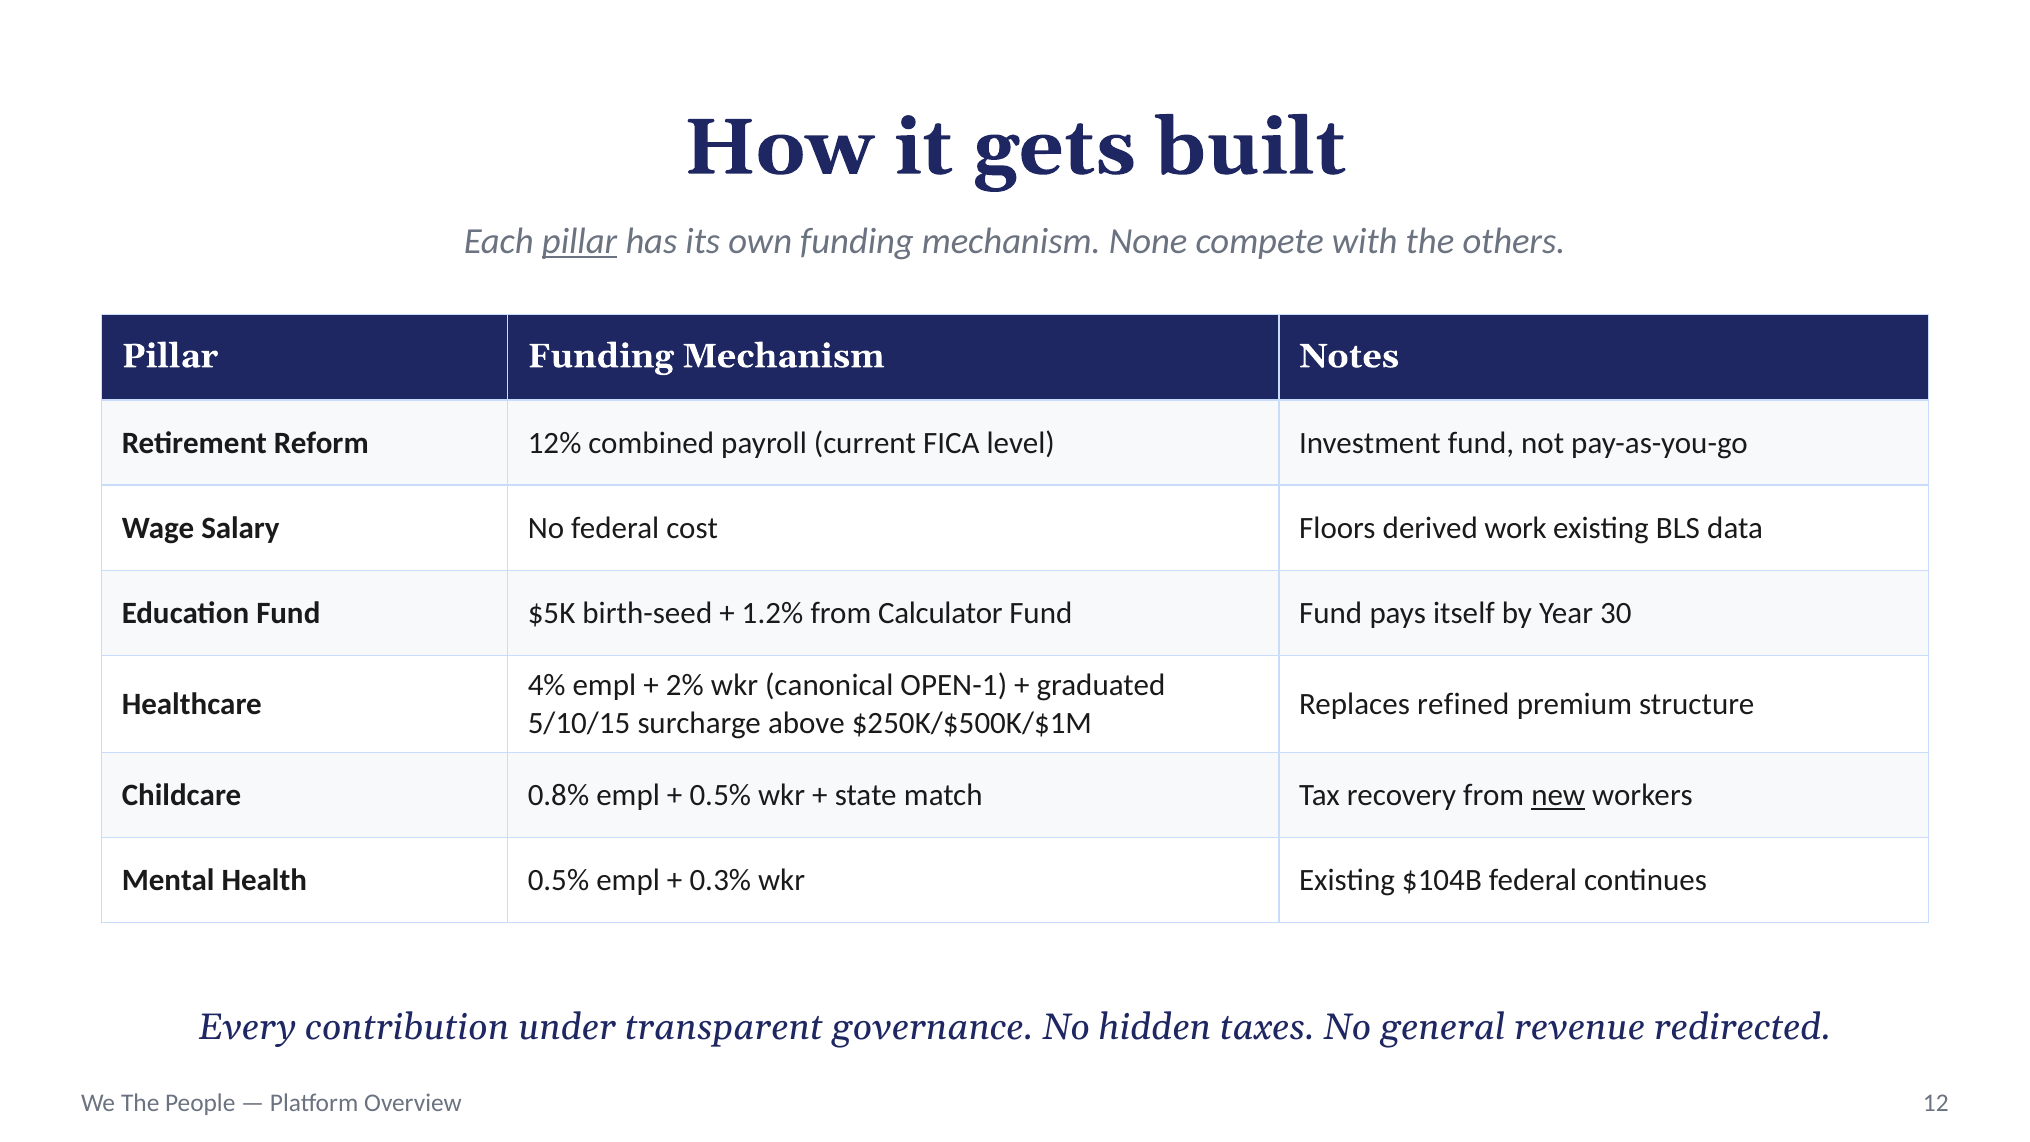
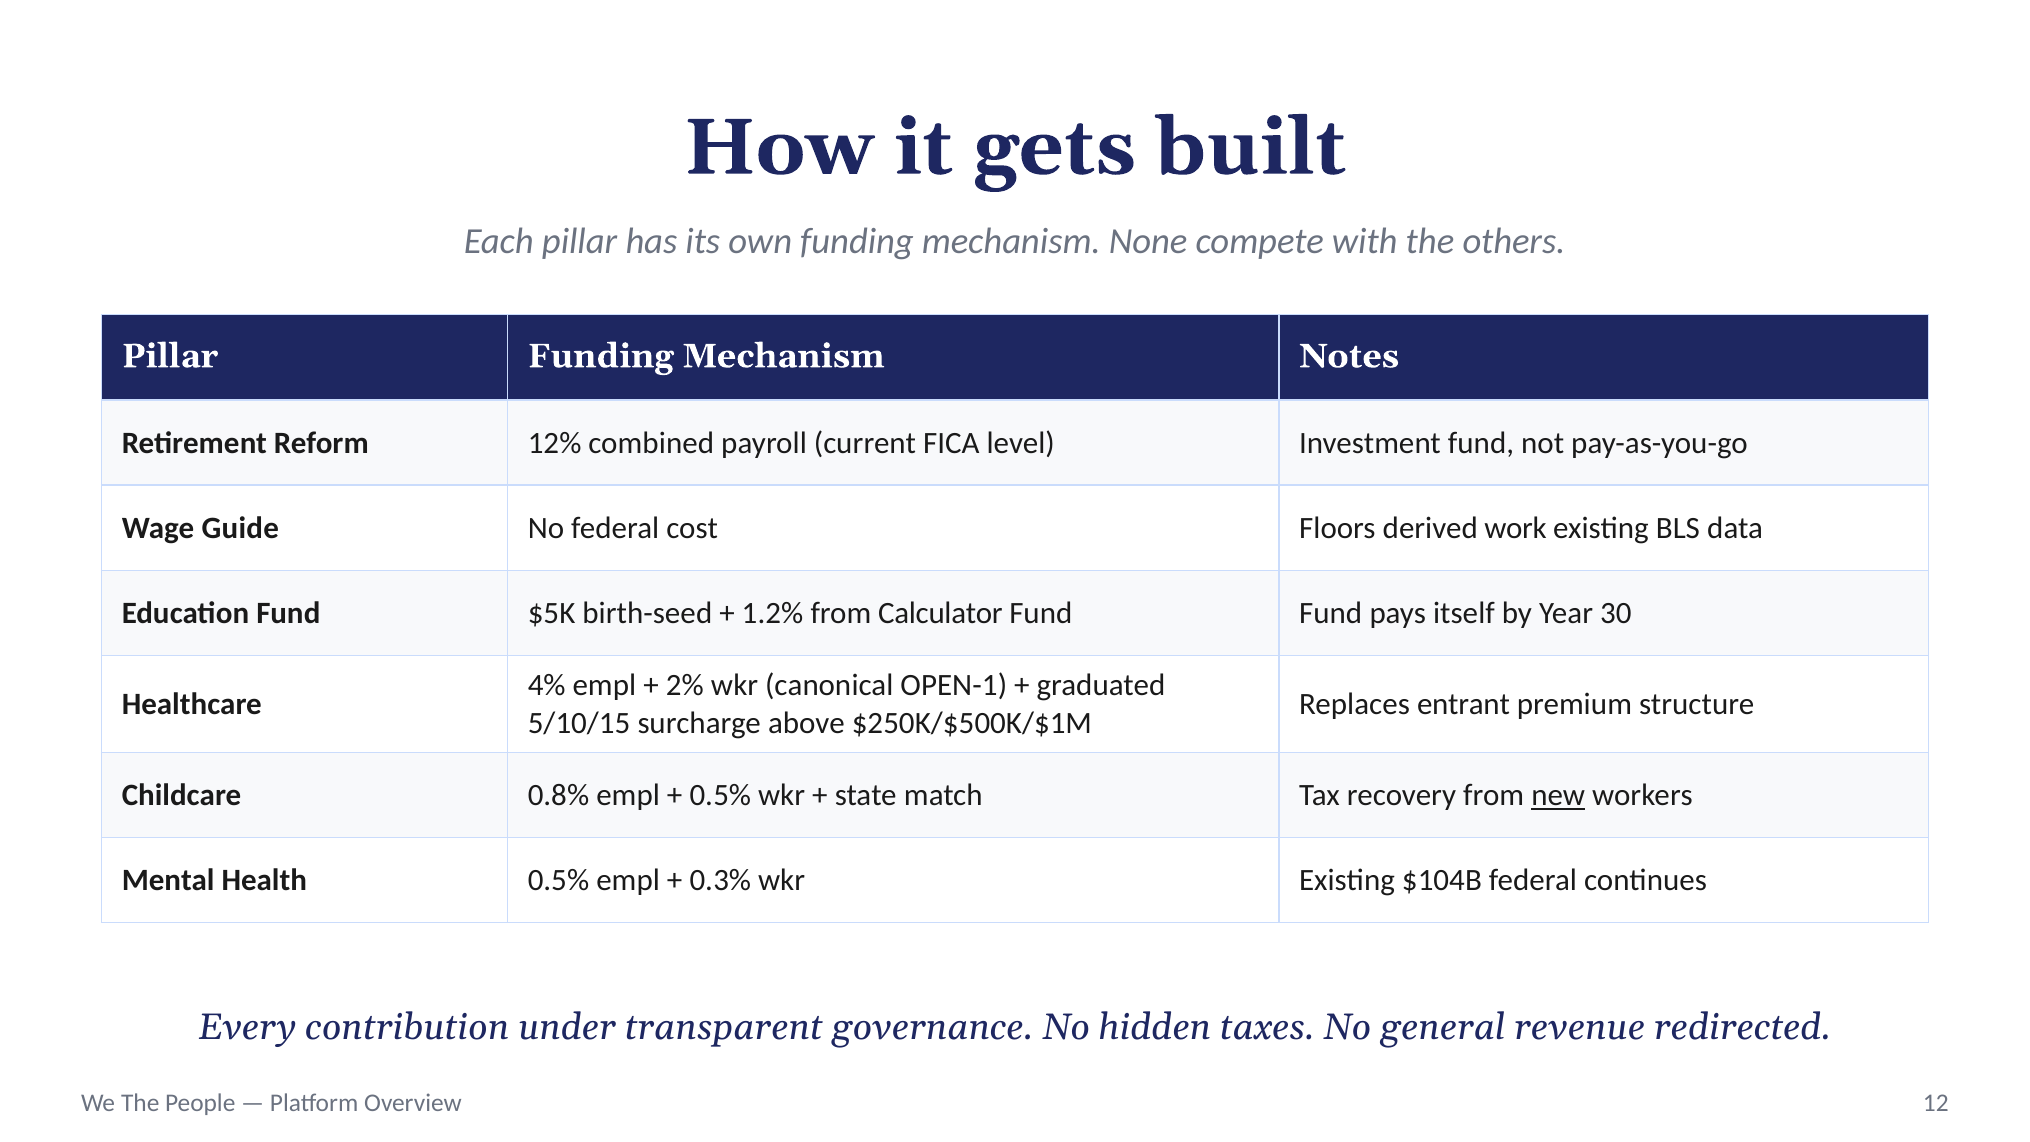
pillar underline: present -> none (580, 241)
Salary: Salary -> Guide (240, 528)
refined: refined -> entrant (1463, 704)
